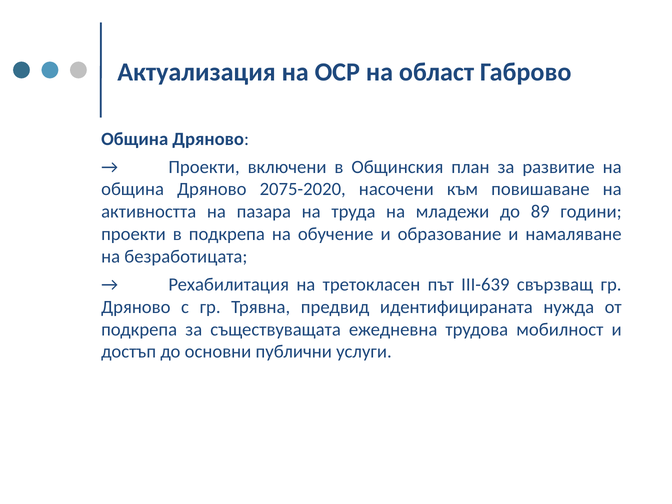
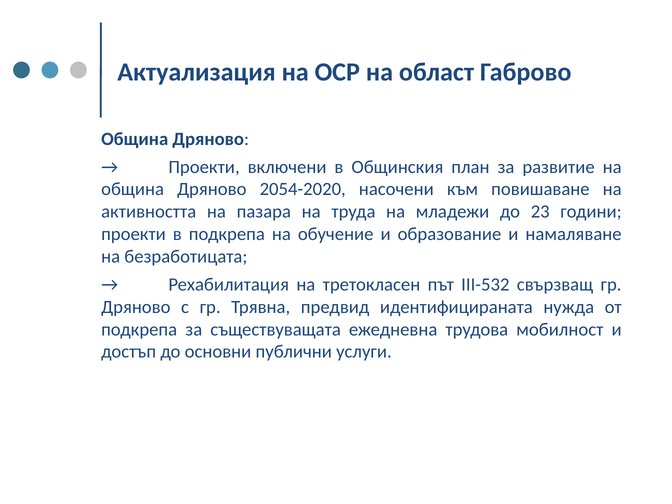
2075-2020: 2075-2020 -> 2054-2020 (303, 189)
89: 89 -> 23 (540, 212)
ІІІ-639: ІІІ-639 -> ІІІ-532 (485, 285)
